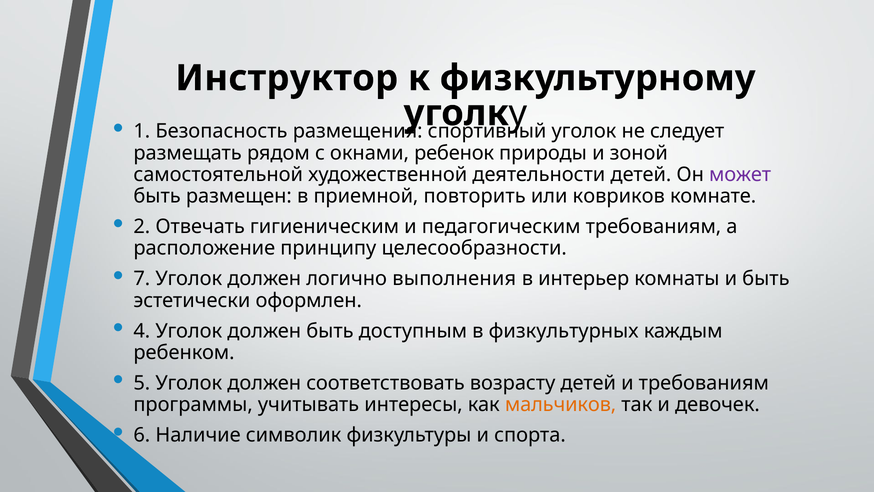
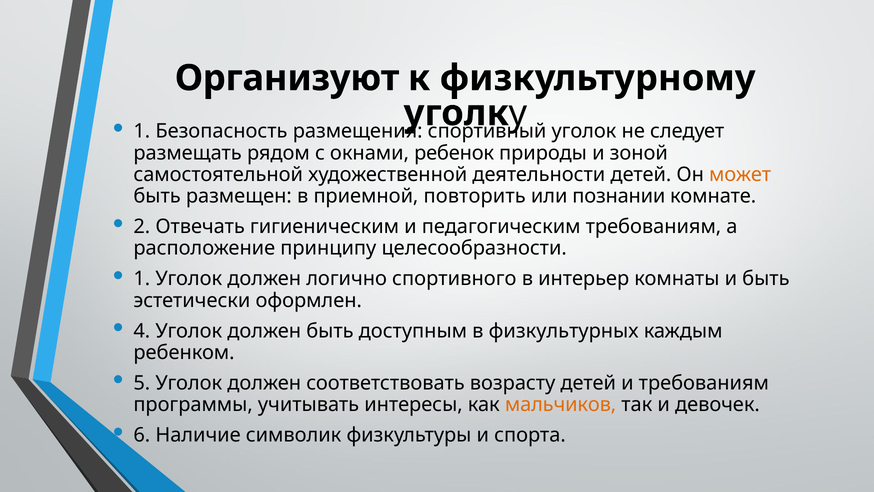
Инструктор: Инструктор -> Организуют (287, 78)
может colour: purple -> orange (740, 174)
ковриков: ковриков -> познании (619, 196)
7: 7 -> 1 (142, 279)
выполнения: выполнения -> спортивного (454, 279)
